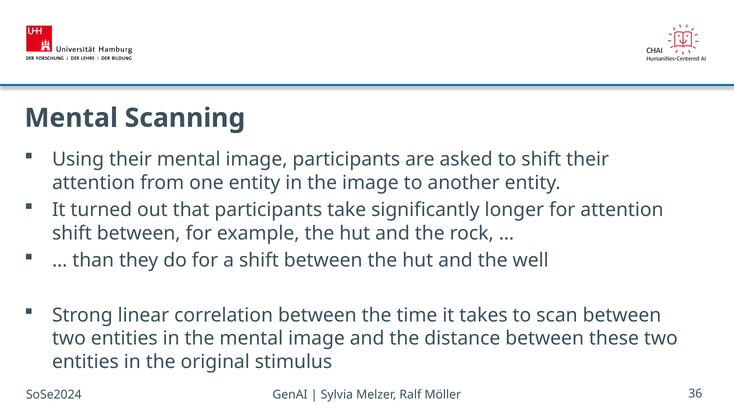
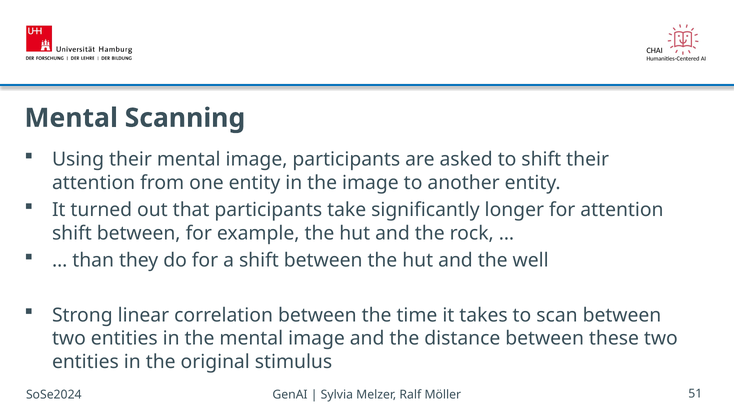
36: 36 -> 51 (695, 394)
